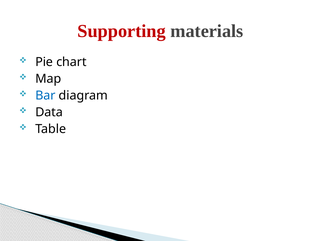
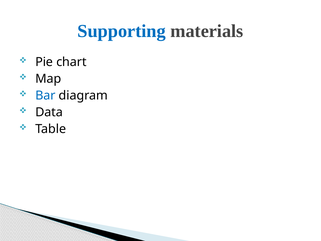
Supporting colour: red -> blue (122, 31)
